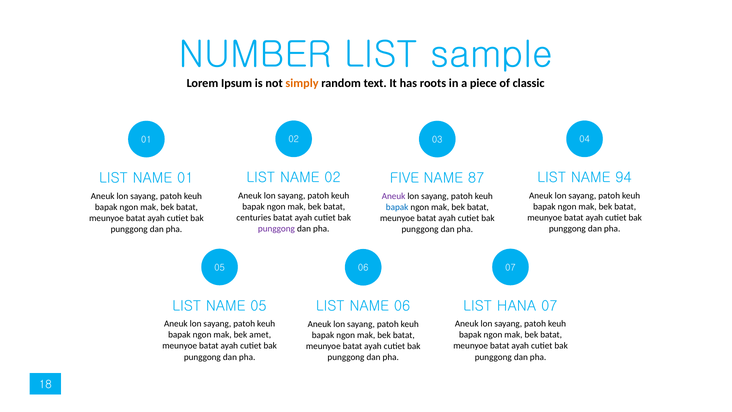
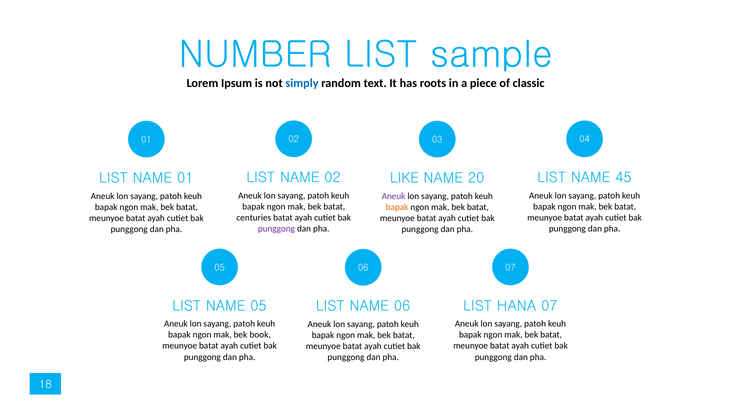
simply colour: orange -> blue (302, 83)
94: 94 -> 45 (623, 178)
FIVE: FIVE -> LIKE (405, 178)
87: 87 -> 20 (476, 178)
bapak colour: blue -> orange (397, 207)
amet: amet -> book (260, 335)
